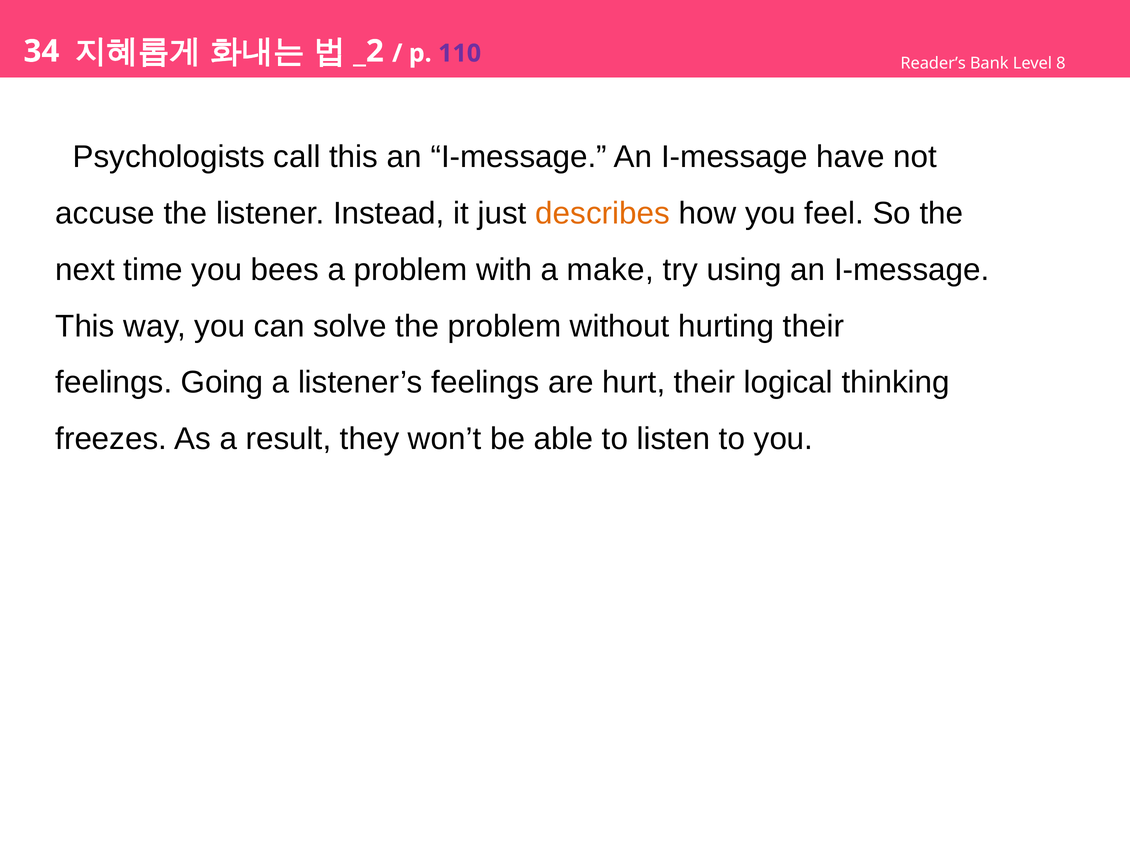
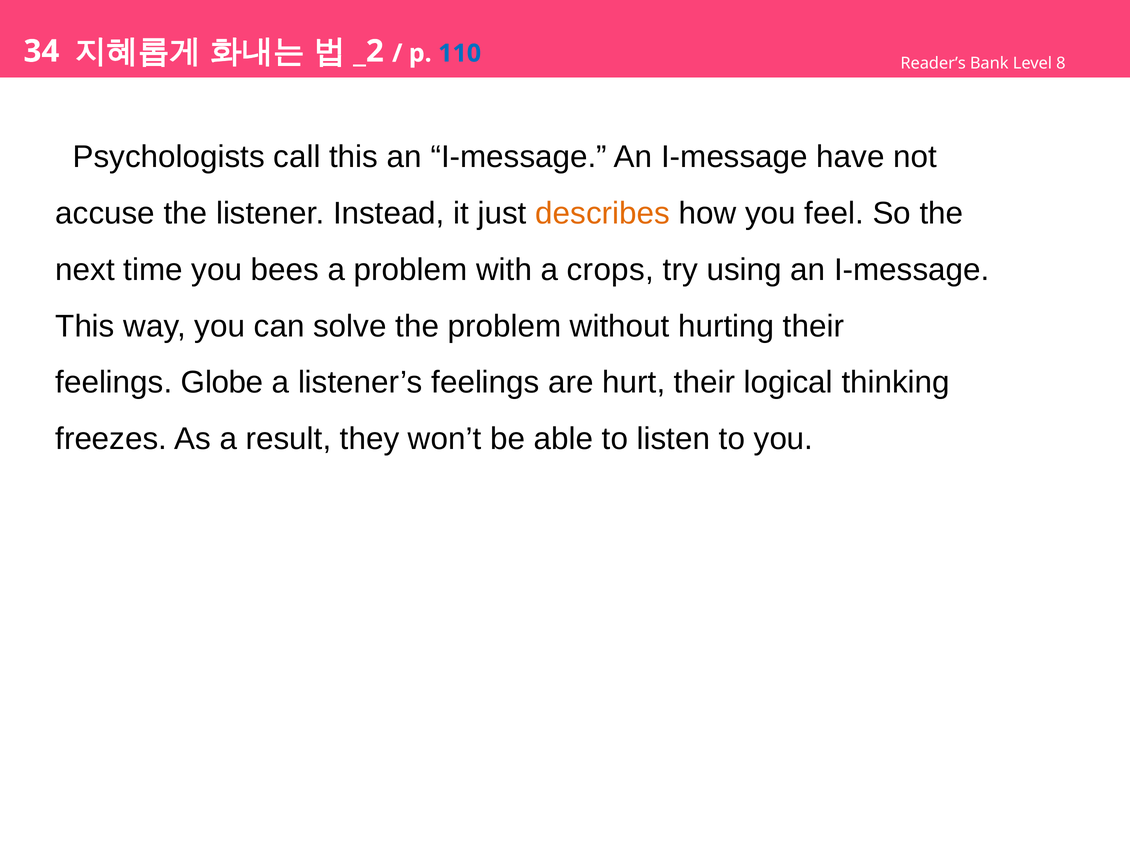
110 colour: purple -> blue (460, 53)
make: make -> crops (610, 270)
Going: Going -> Globe (222, 383)
